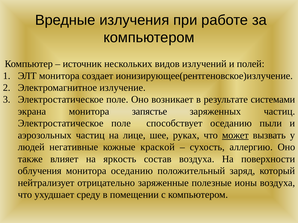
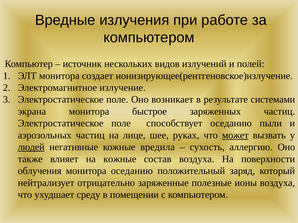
запястье: запястье -> быстрое (149, 112)
людей underline: none -> present (31, 147)
краской: краской -> вредила (158, 147)
на яркость: яркость -> кожные (120, 159)
